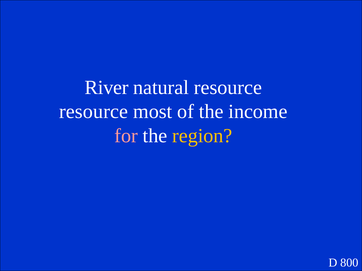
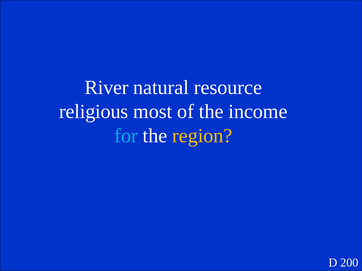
resource: resource -> religious (94, 112)
for colour: pink -> light blue (126, 136)
800: 800 -> 200 (349, 263)
